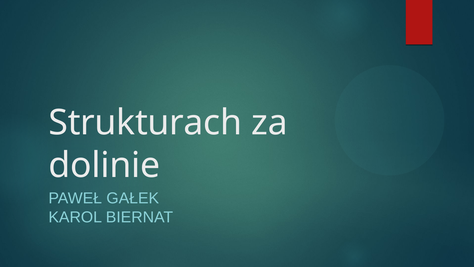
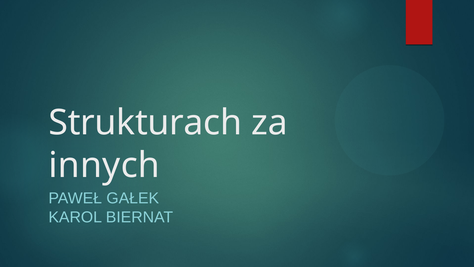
dolinie: dolinie -> innych (104, 165)
